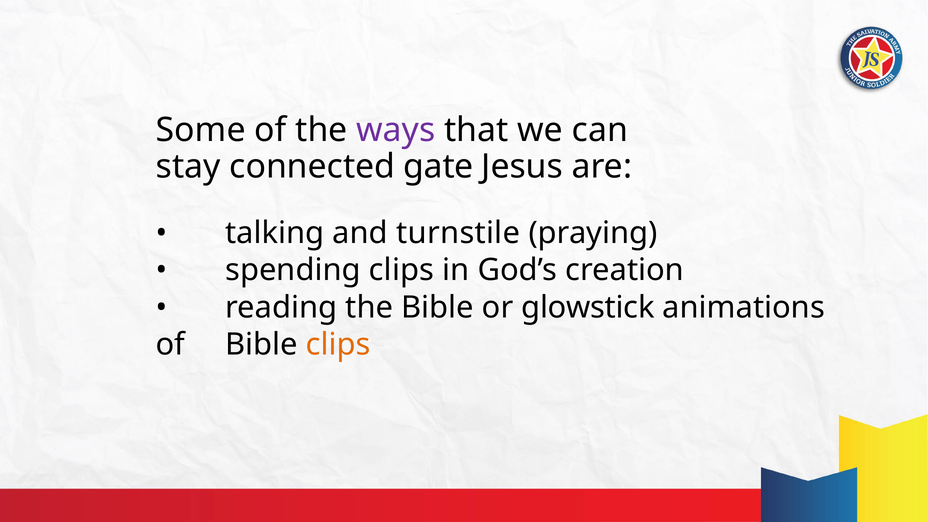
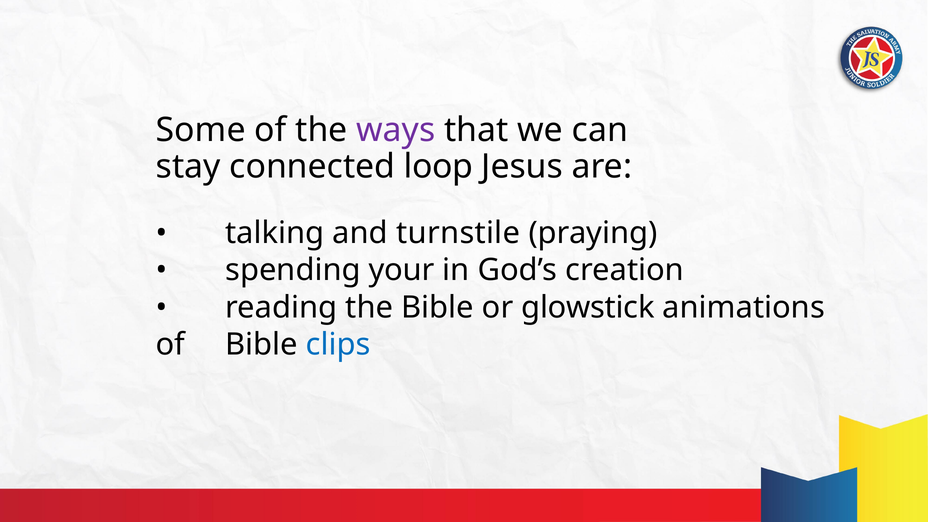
gate: gate -> loop (439, 167)
spending clips: clips -> your (402, 270)
clips colour: orange -> blue (338, 345)
